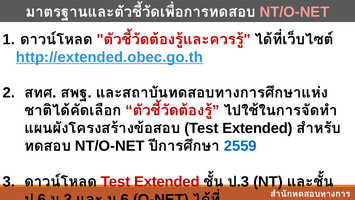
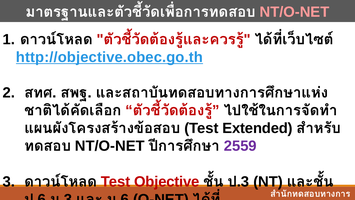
http://extended.obec.go.th: http://extended.obec.go.th -> http://objective.obec.go.th (109, 57)
2559 colour: blue -> purple (240, 146)
Extended: Extended -> Objective (167, 181)
